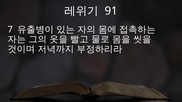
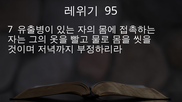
91: 91 -> 95 (111, 11)
